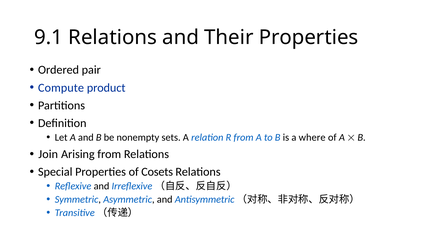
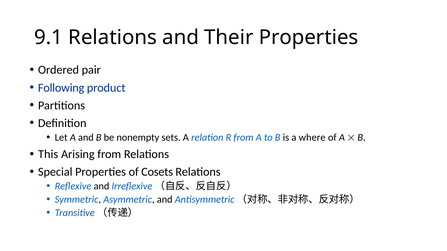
Compute: Compute -> Following (61, 88)
Join: Join -> This (48, 154)
